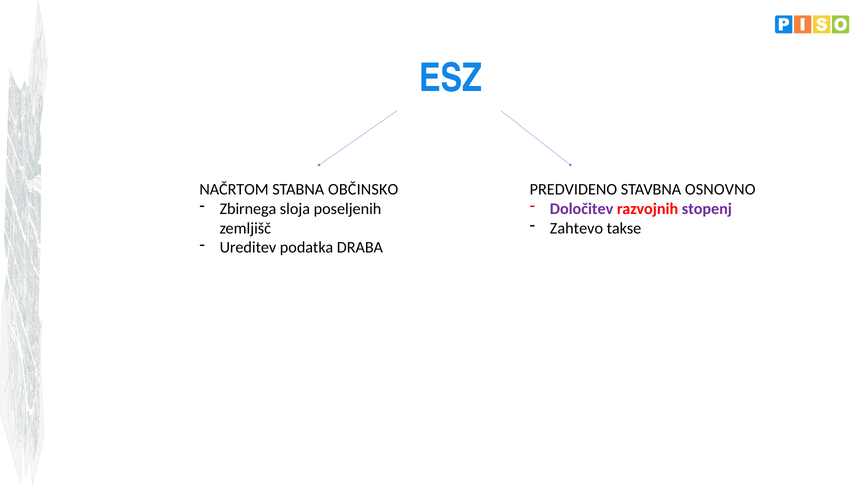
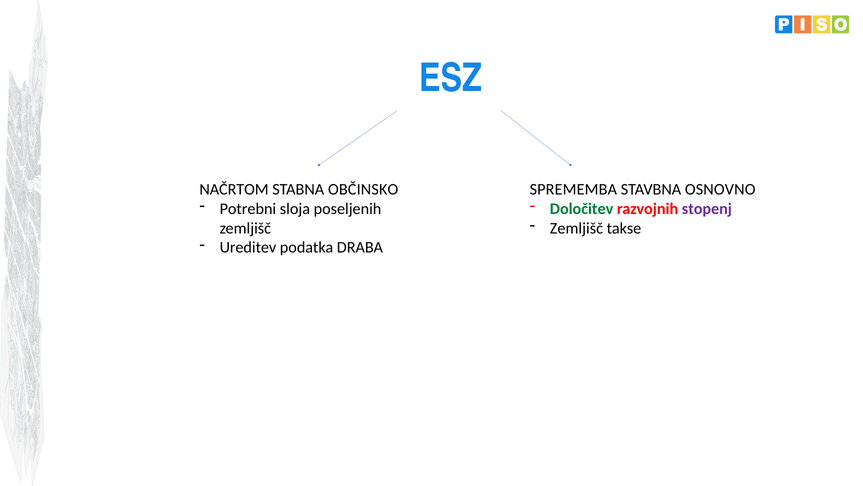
PREDVIDENO: PREDVIDENO -> SPREMEMBA (573, 189)
Zbirnega: Zbirnega -> Potrebni (248, 209)
Določitev colour: purple -> green (582, 209)
Zahtevo: Zahtevo -> Zemljišč (576, 228)
